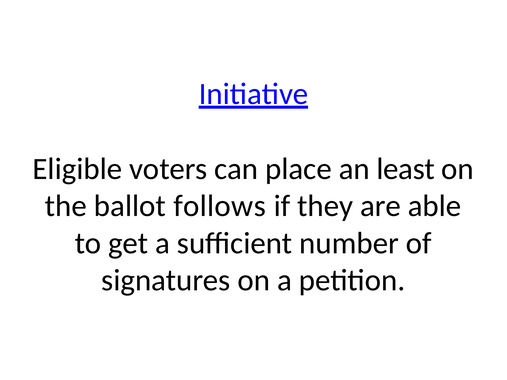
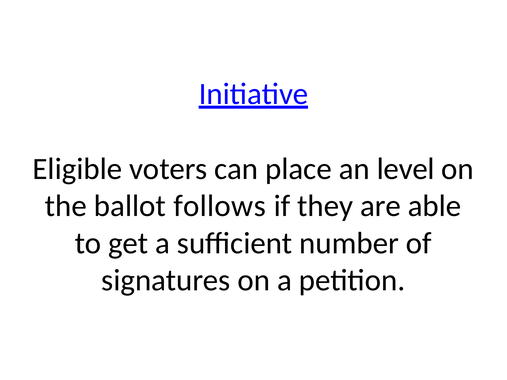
least: least -> level (406, 169)
